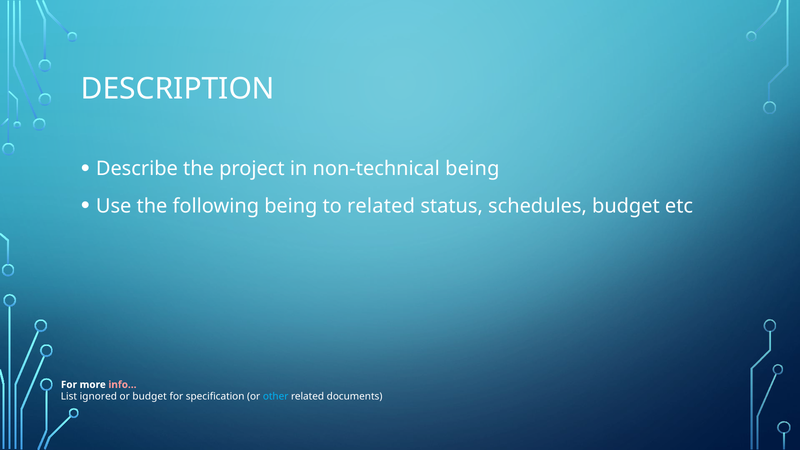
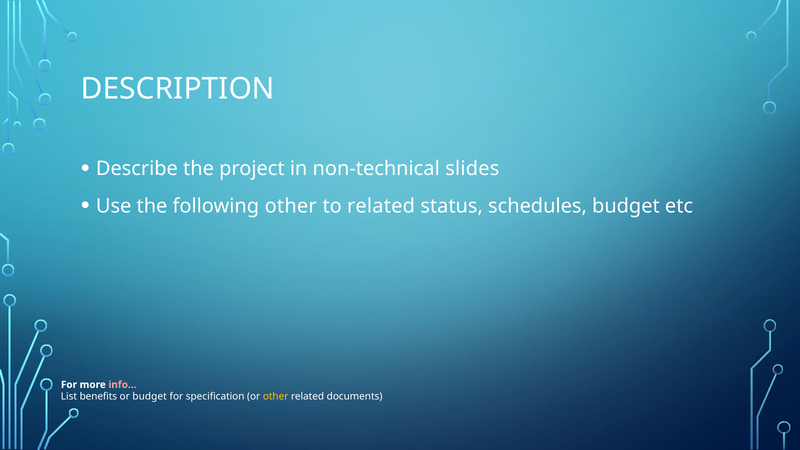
non-technical being: being -> slides (472, 169)
following being: being -> other (291, 206)
ignored: ignored -> benefits (98, 397)
other colour: light blue -> yellow (276, 397)
